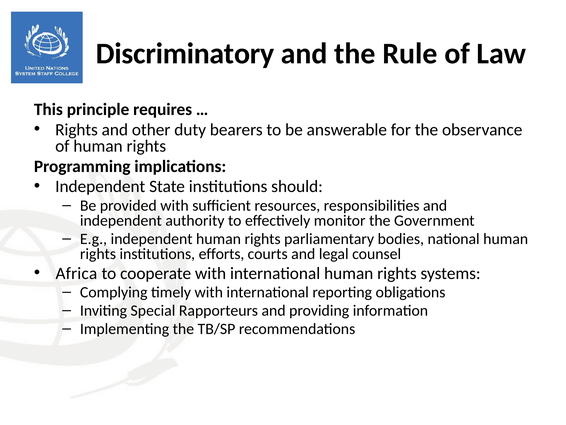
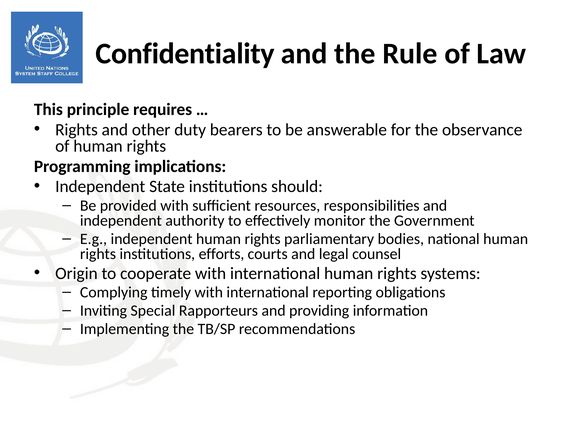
Discriminatory: Discriminatory -> Confidentiality (185, 54)
Africa: Africa -> Origin (76, 273)
